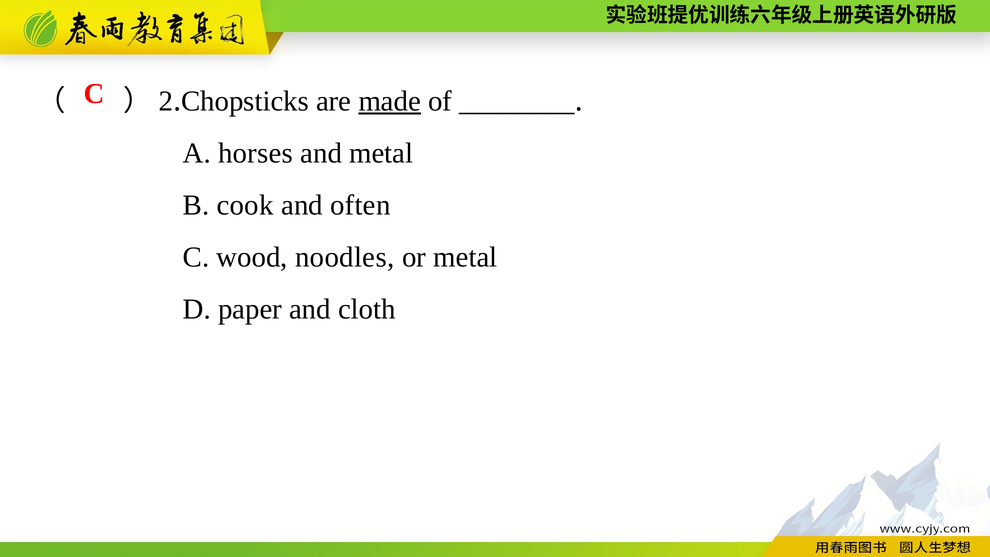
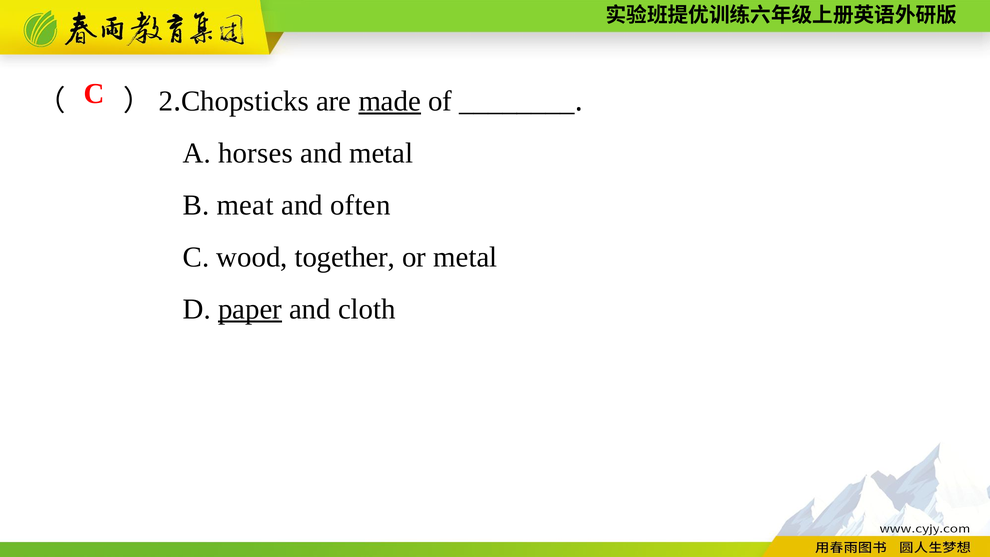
cook: cook -> meat (245, 205)
noodles: noodles -> together (345, 257)
paper underline: none -> present (250, 309)
